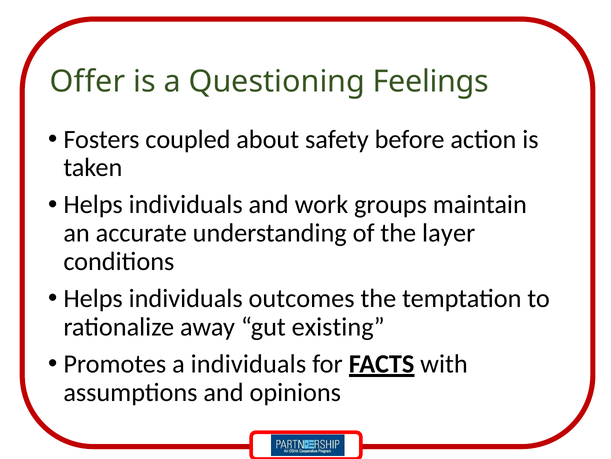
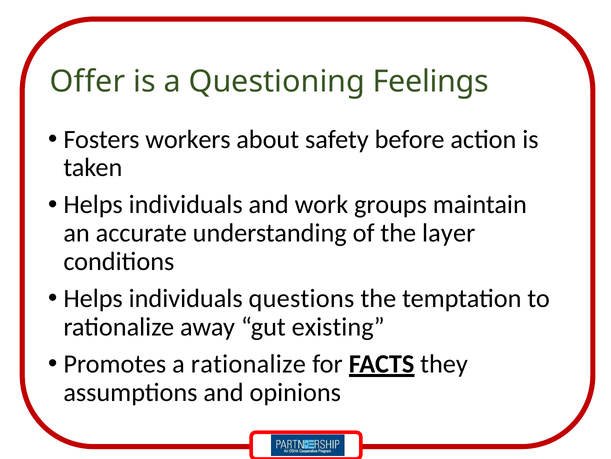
coupled: coupled -> workers (188, 139)
outcomes: outcomes -> questions (301, 298)
a individuals: individuals -> rationalize (248, 364)
with: with -> they (444, 364)
